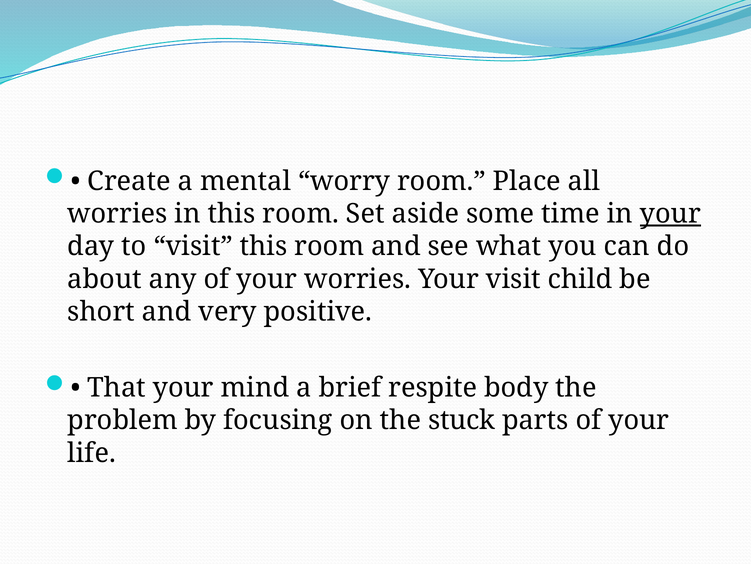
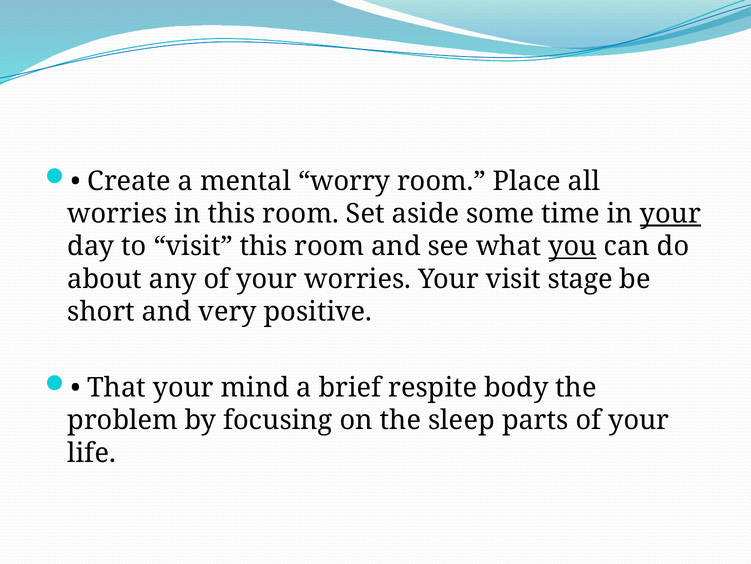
you underline: none -> present (573, 246)
child: child -> stage (580, 279)
stuck: stuck -> sleep (461, 420)
